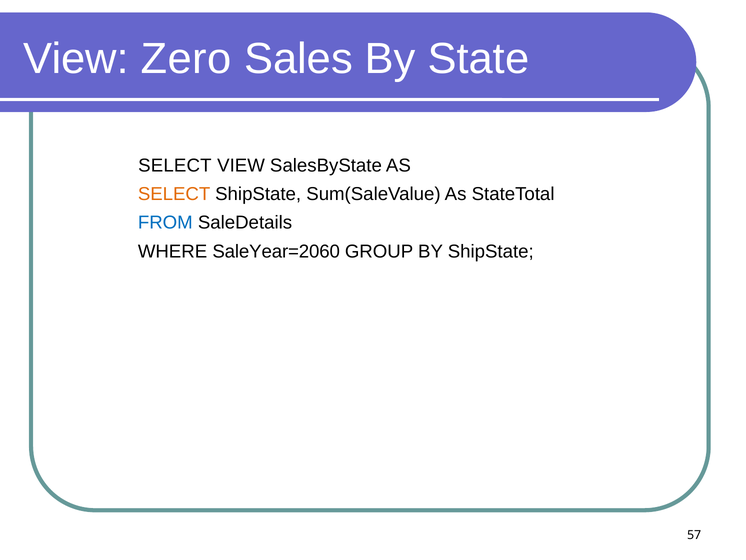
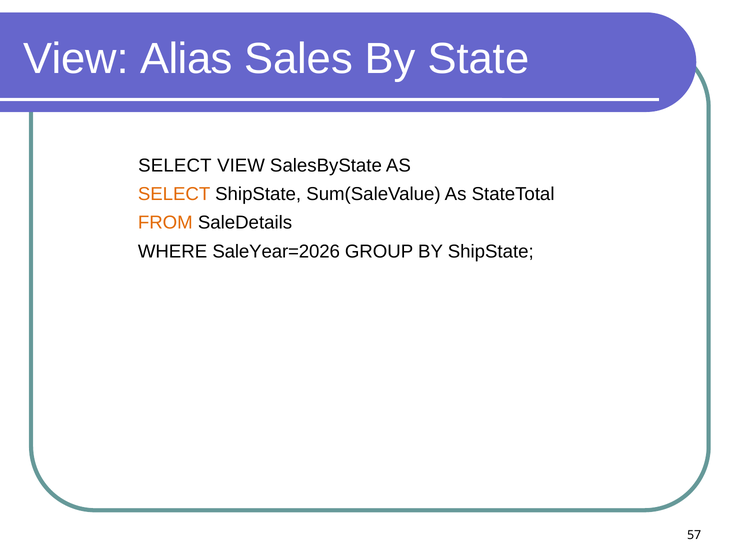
Zero: Zero -> Alias (186, 59)
FROM colour: blue -> orange (165, 223)
SaleYear=2060: SaleYear=2060 -> SaleYear=2026 (276, 251)
